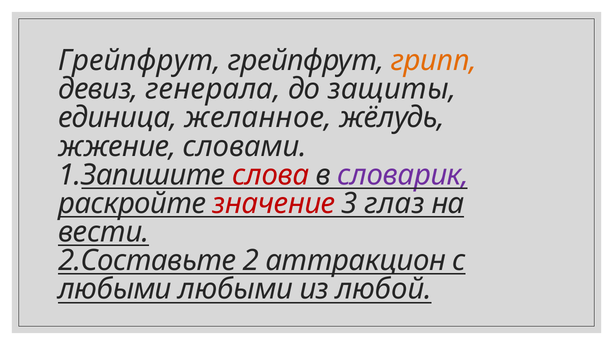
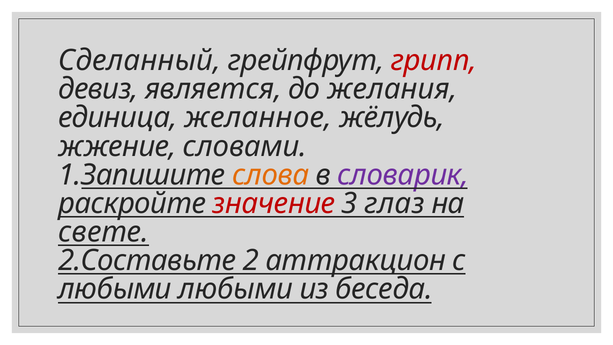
Грейпфрут: Грейпфрут -> Сделанный (140, 61)
грипп colour: orange -> red (434, 61)
генерала: генерала -> является (213, 89)
защиты: защиты -> желания (392, 89)
слова colour: red -> orange (271, 175)
вести: вести -> свете (104, 232)
любой: любой -> беседа (384, 289)
